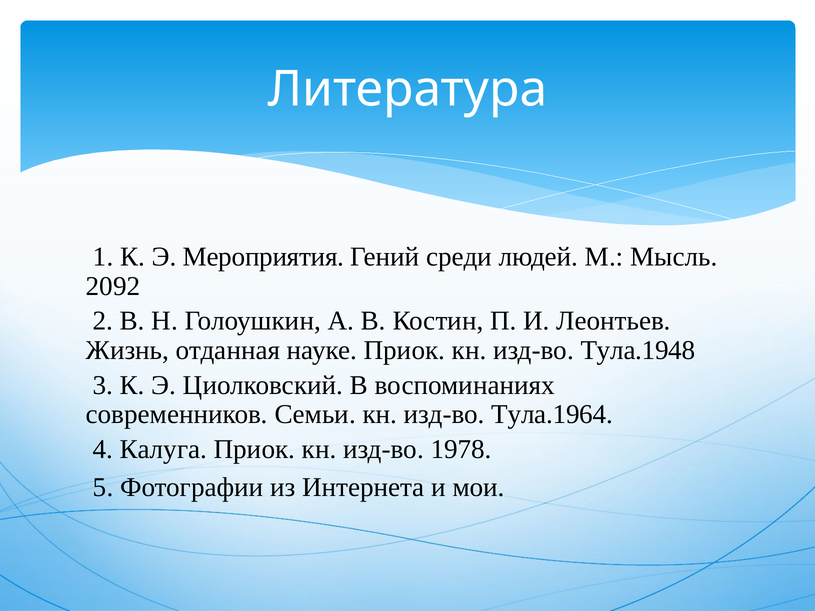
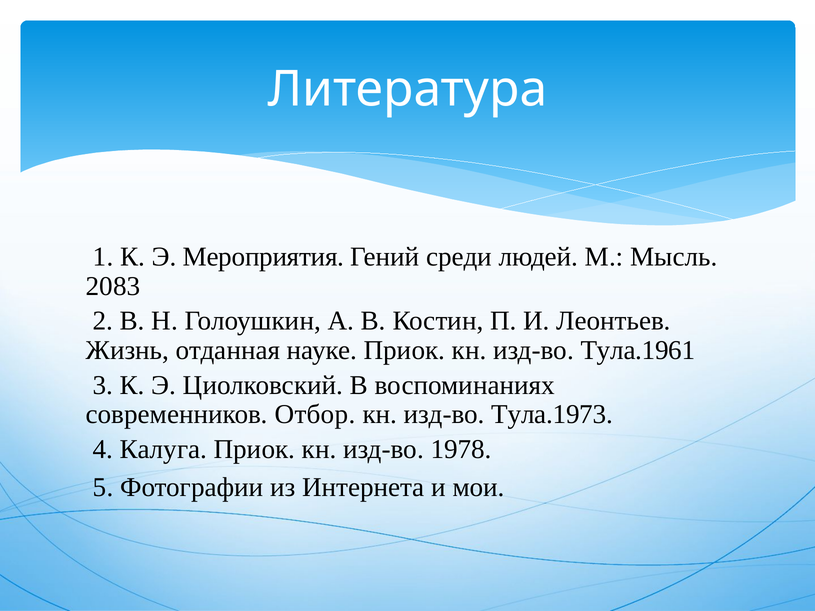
2092: 2092 -> 2083 (113, 286)
Тула.1948: Тула.1948 -> Тула.1961 (638, 350)
Семьи: Семьи -> Отбор (315, 415)
Тула.1964: Тула.1964 -> Тула.1973 (552, 415)
